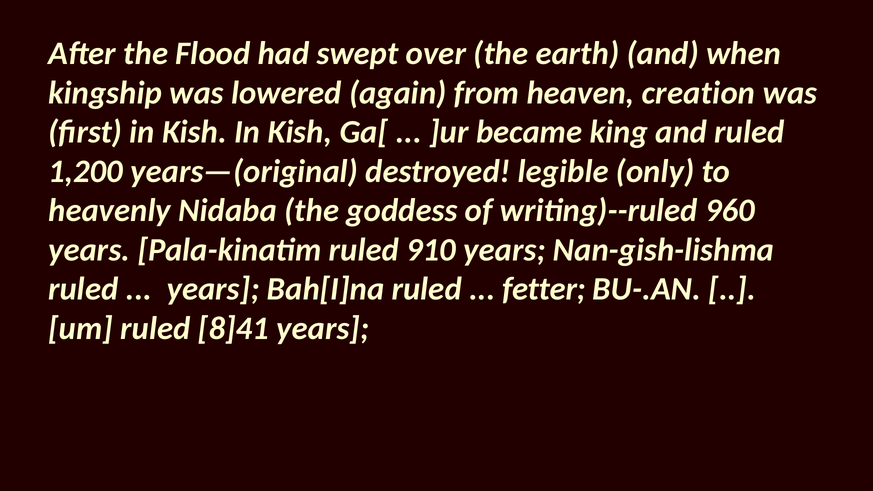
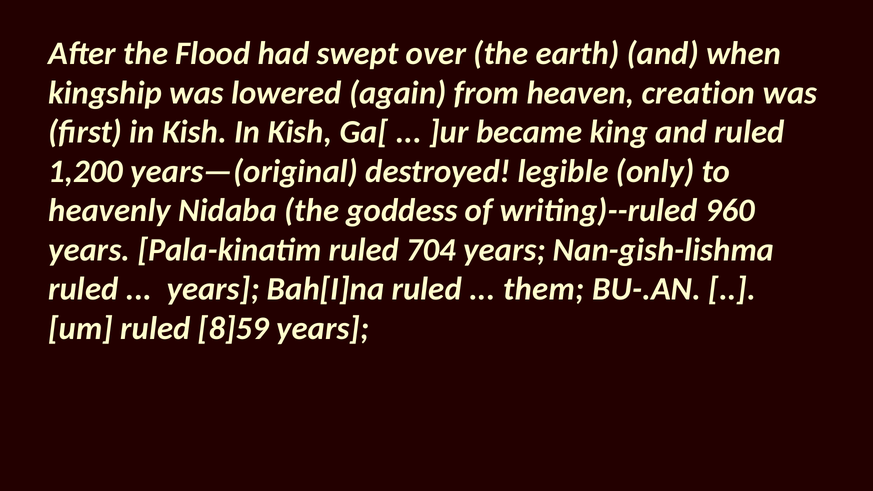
910: 910 -> 704 (431, 250)
fetter: fetter -> them (544, 289)
8]41: 8]41 -> 8]59 (233, 328)
